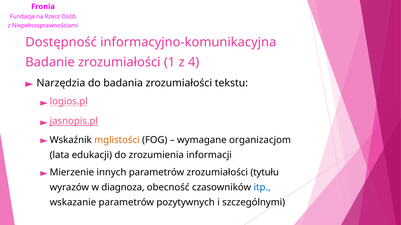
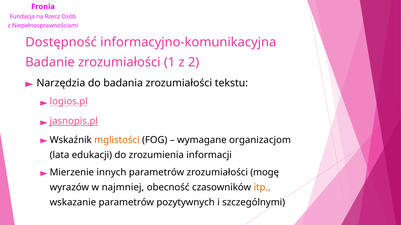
4: 4 -> 2 (194, 62)
tytułu: tytułu -> mogę (265, 173)
diagnoza: diagnoza -> najmniej (123, 188)
itp colour: blue -> orange (262, 188)
